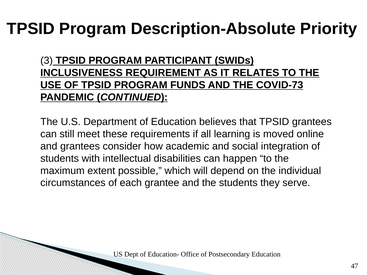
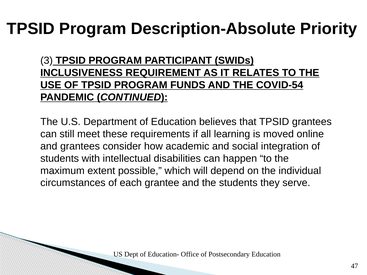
COVID-73: COVID-73 -> COVID-54 (280, 85)
